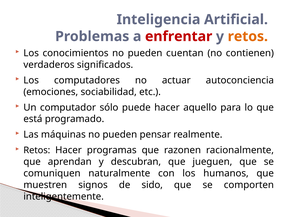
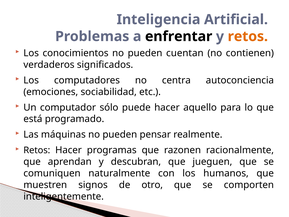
enfrentar colour: red -> black (179, 36)
actuar: actuar -> centra (176, 80)
sido: sido -> otro (152, 185)
